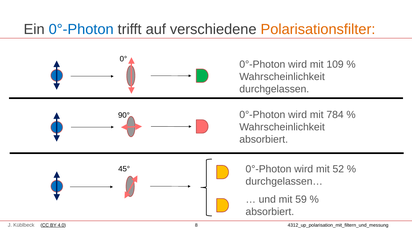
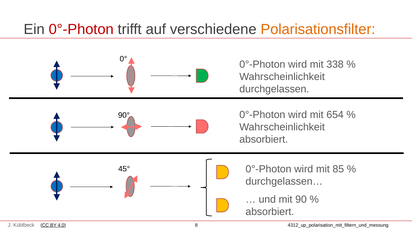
0°-Photon colour: blue -> red (81, 29)
109: 109 -> 338 (335, 64)
784: 784 -> 654 (335, 115)
52: 52 -> 85 (338, 169)
59: 59 -> 90 (301, 199)
